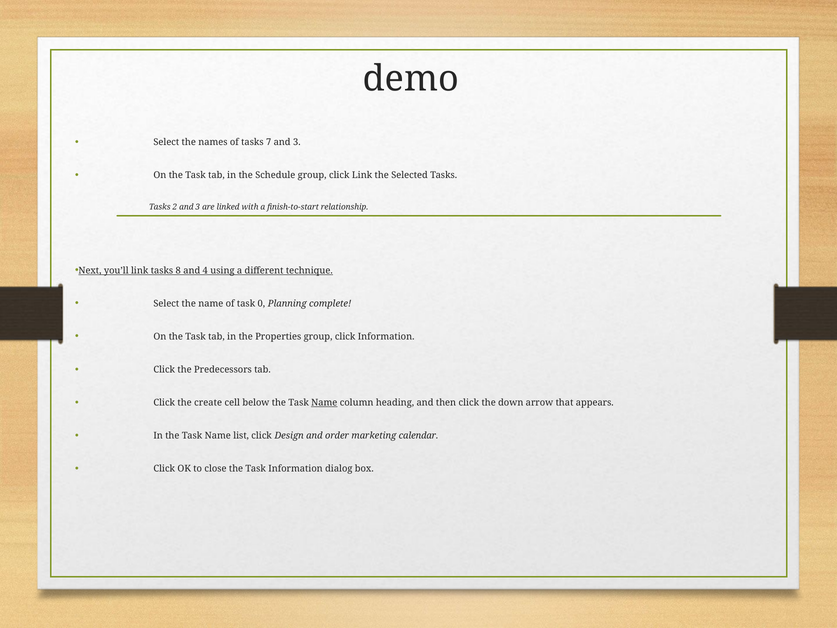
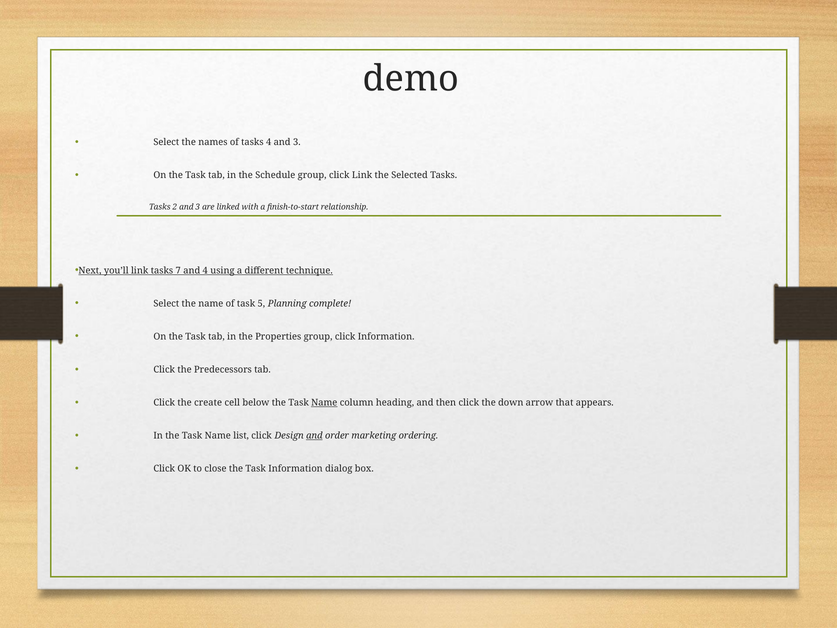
tasks 7: 7 -> 4 (269, 142)
8: 8 -> 7 (178, 270)
0: 0 -> 5 (261, 303)
and underline: none -> present (314, 436)
calendar: calendar -> ordering (418, 436)
